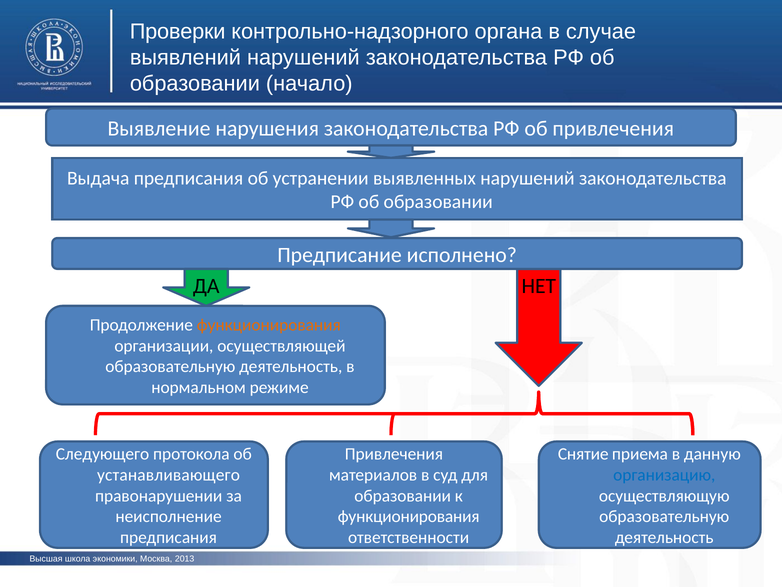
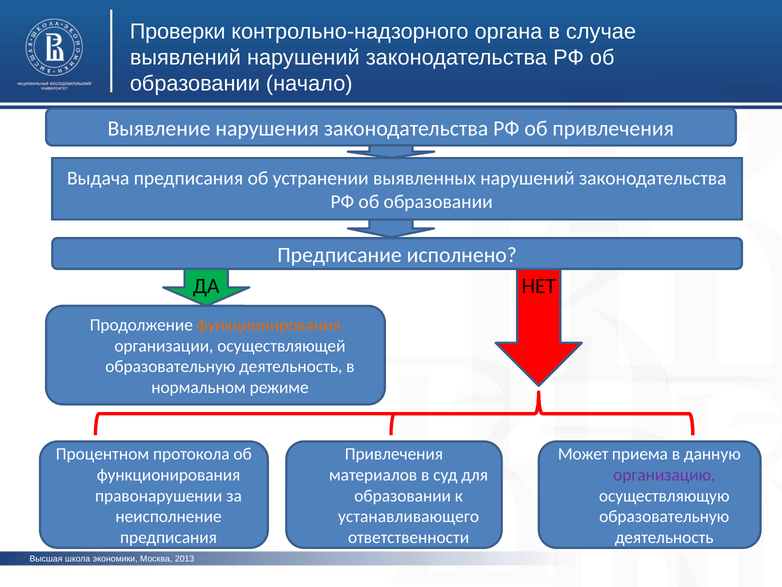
Следующего: Следующего -> Процентном (102, 454)
Снятие: Снятие -> Может (583, 454)
устанавливающего: устанавливающего -> функционирования (169, 475)
организацию colour: blue -> purple (664, 475)
функционирования: функционирования -> устанавливающего (409, 516)
